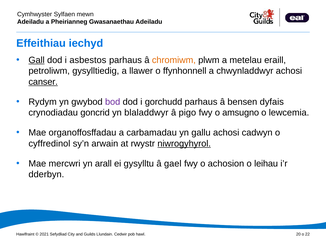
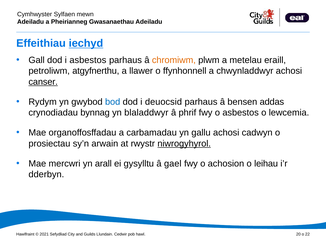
iechyd underline: none -> present (86, 43)
Gall underline: present -> none (37, 60)
gysylltiedig: gysylltiedig -> atgyfnerthu (96, 71)
bod colour: purple -> blue (113, 102)
gorchudd: gorchudd -> deuocsid (163, 102)
dyfais: dyfais -> addas (272, 102)
goncrid: goncrid -> bynnag (95, 113)
pigo: pigo -> phrif (187, 113)
o amsugno: amsugno -> asbestos (241, 113)
cyffredinol: cyffredinol -> prosiectau (49, 143)
